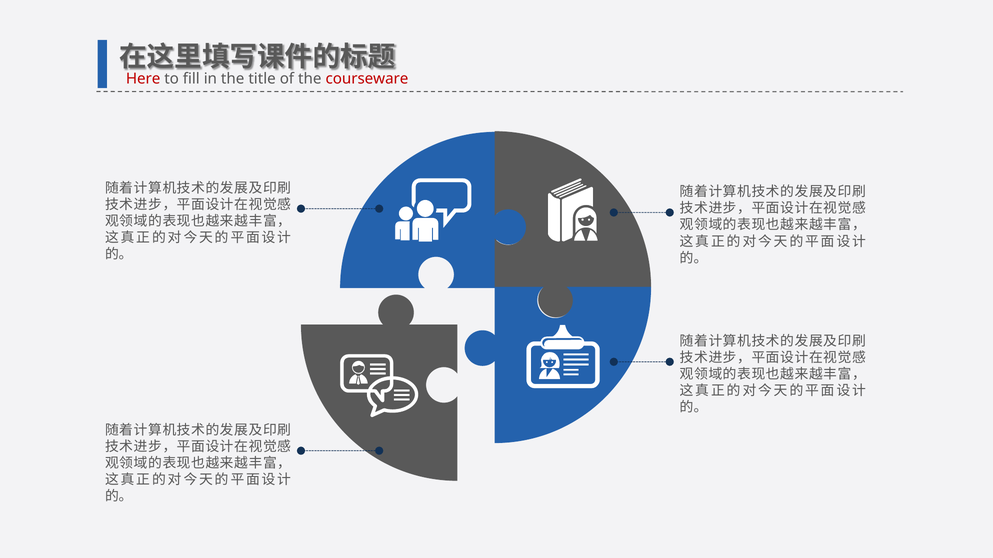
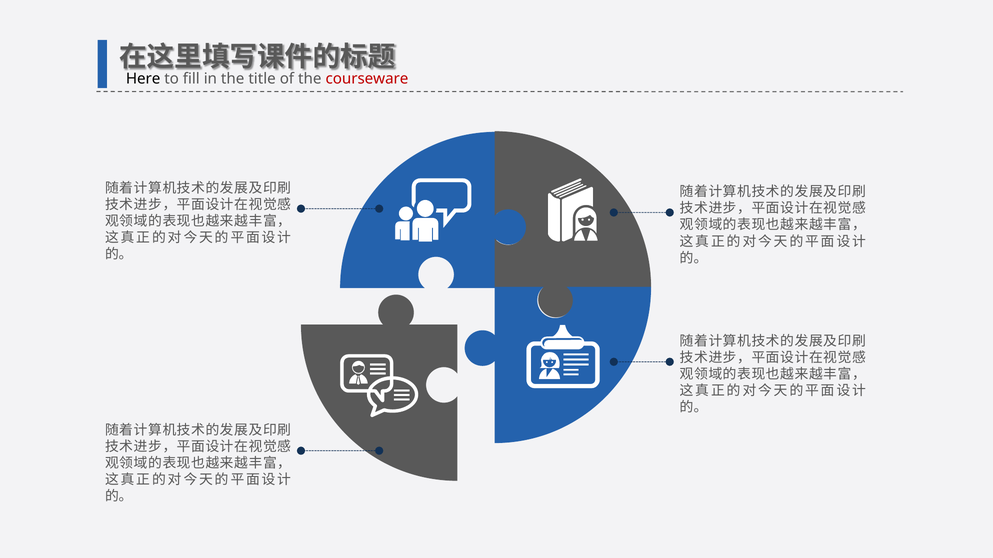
Here colour: red -> black (143, 79)
